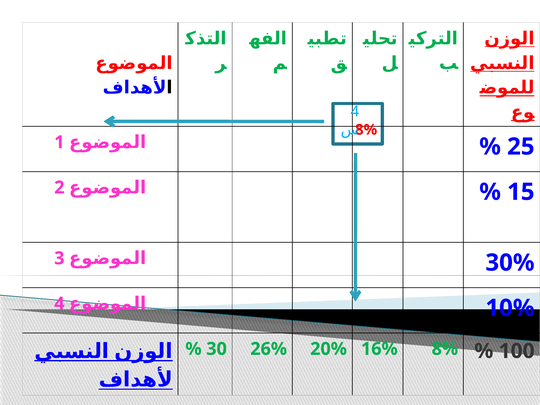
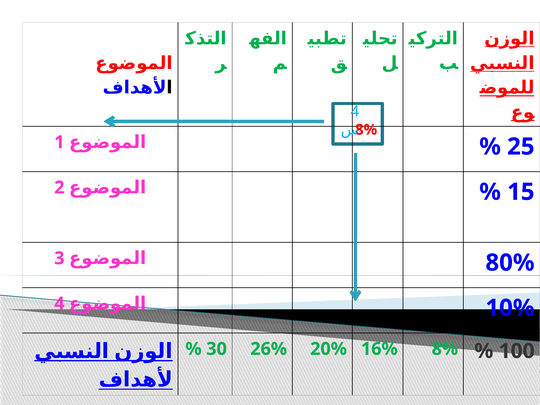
30%: 30% -> 80% (510, 263)
